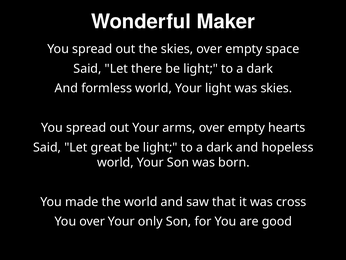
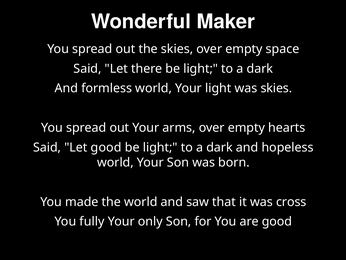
Let great: great -> good (106, 147)
You over: over -> fully (92, 221)
